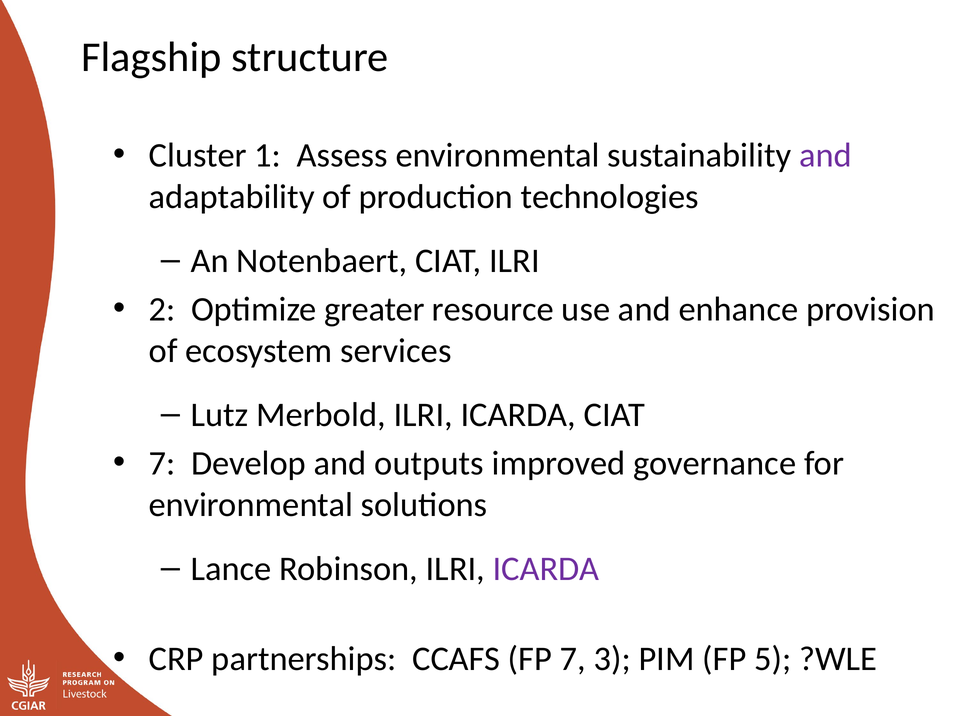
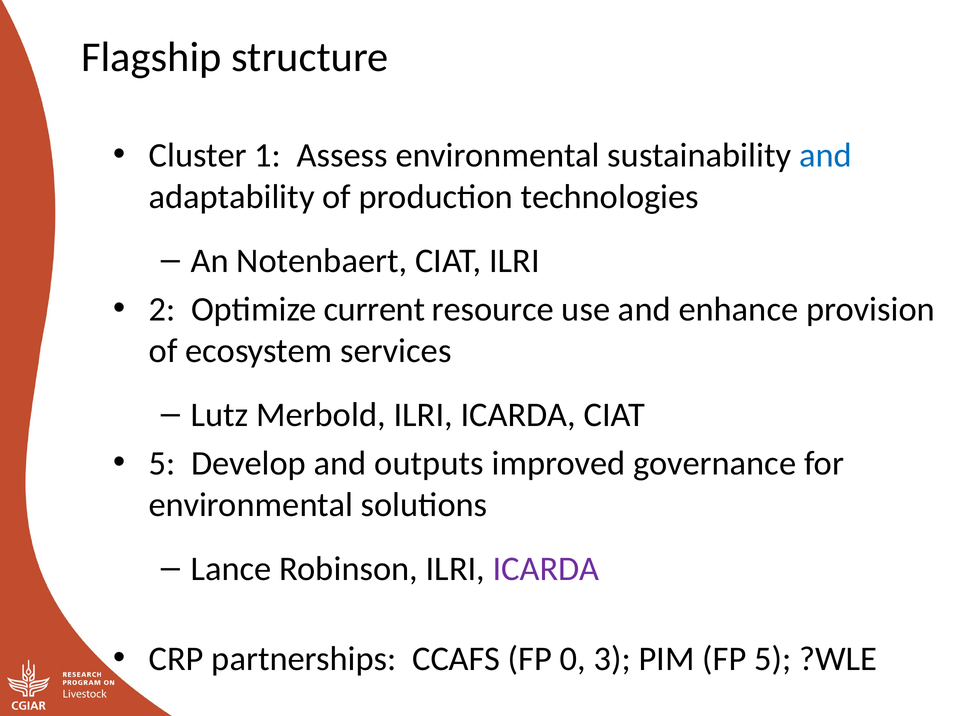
and colour: purple -> blue (825, 155)
greater: greater -> current (374, 309)
7: 7 -> 5 (162, 463)
FP 7: 7 -> 0 (573, 659)
